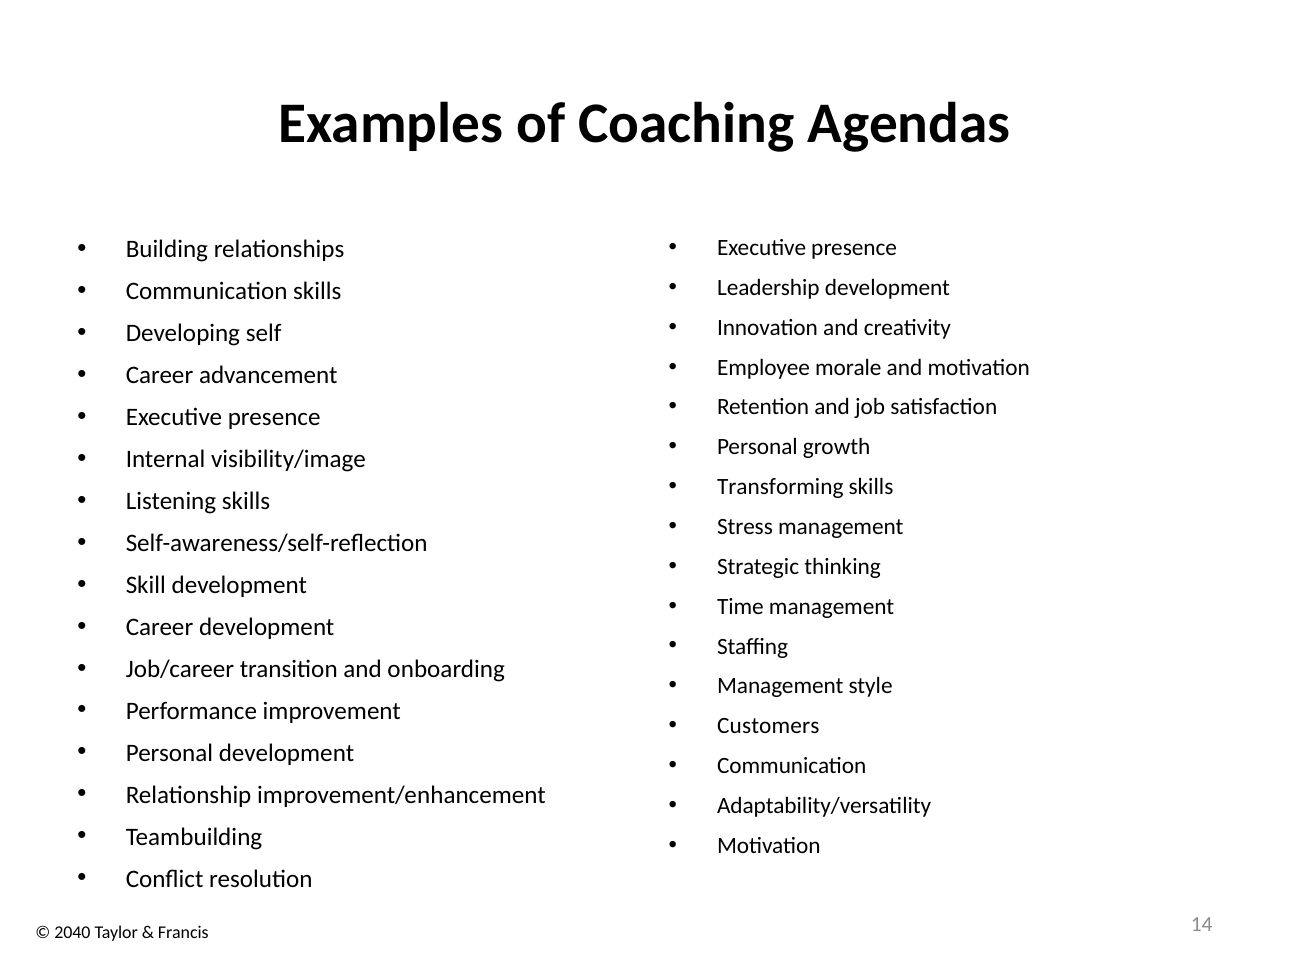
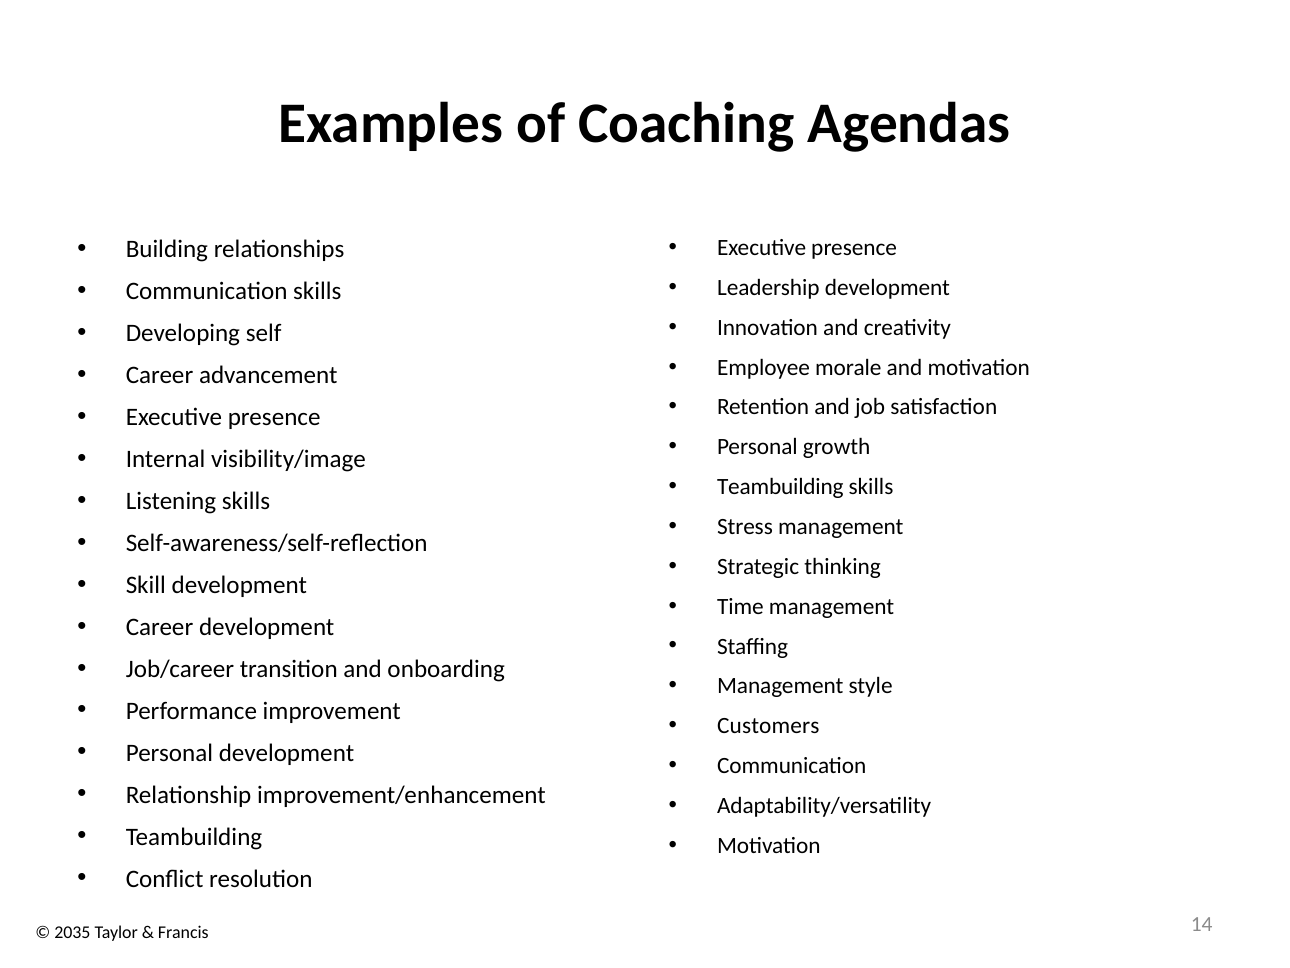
Transforming: Transforming -> Teambuilding (780, 487)
2040: 2040 -> 2035 (72, 932)
